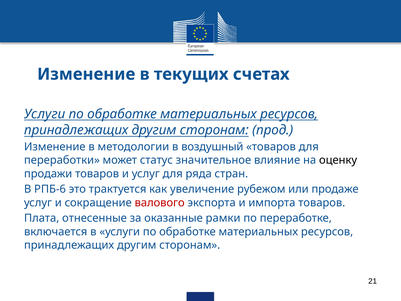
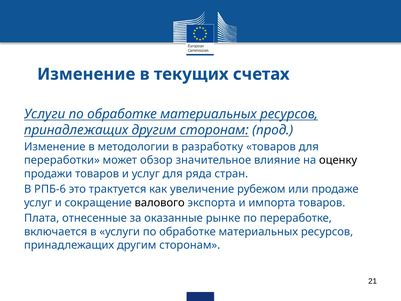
воздушный: воздушный -> разработку (212, 147)
статус: статус -> обзор (156, 160)
валового colour: red -> black (160, 203)
рамки: рамки -> рынке (223, 218)
